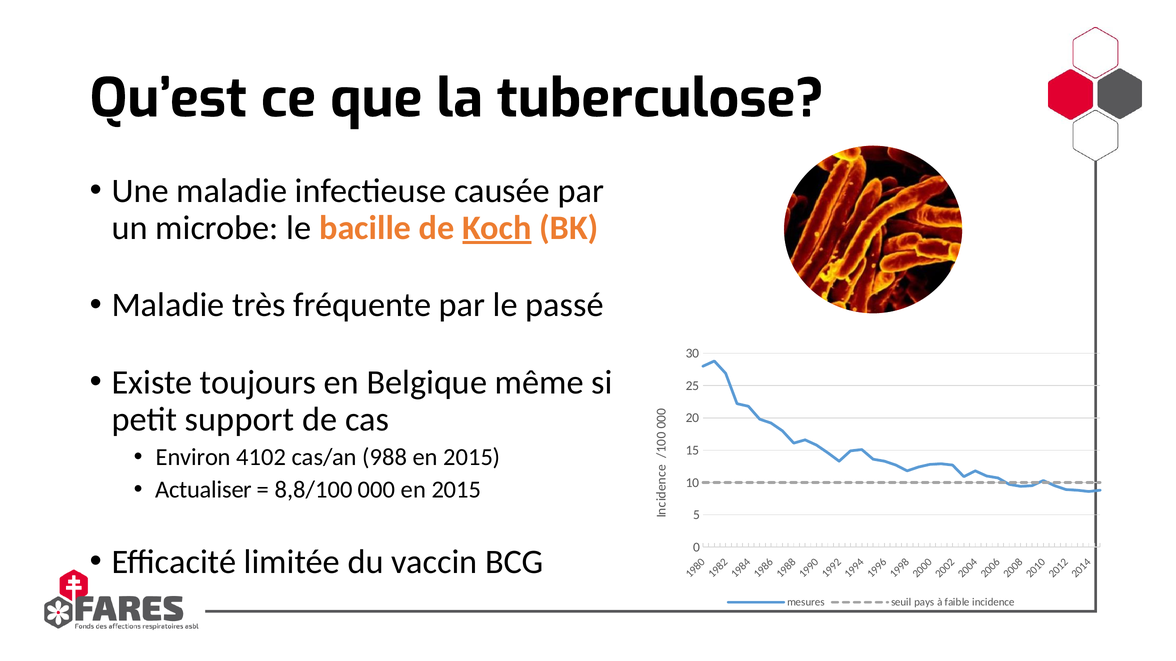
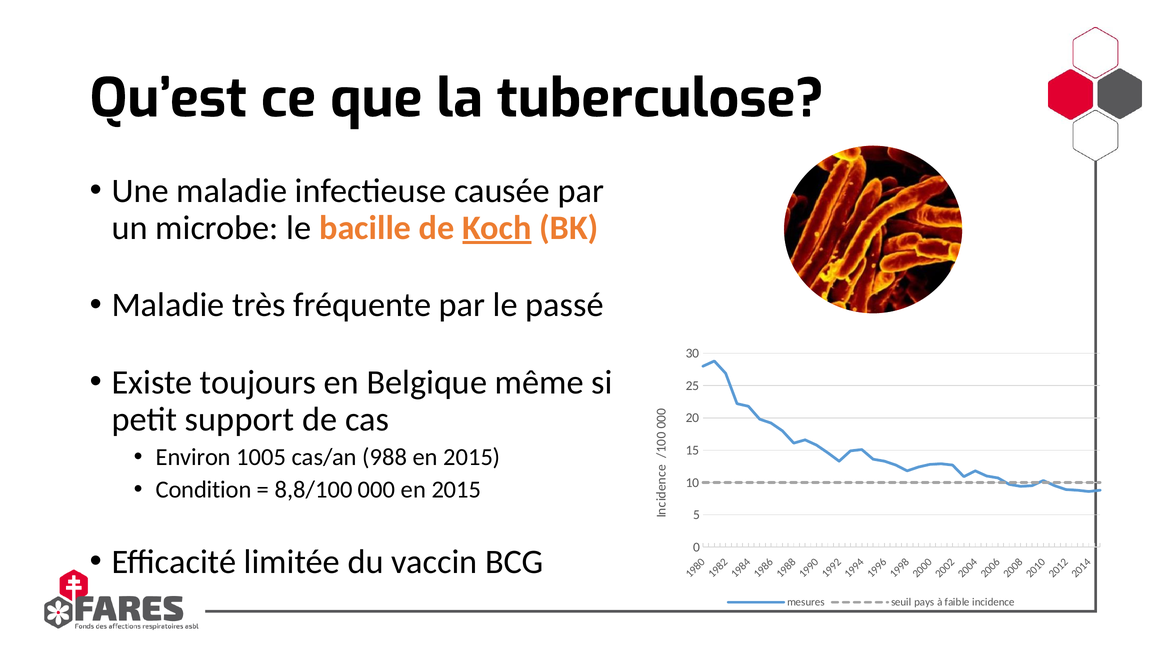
4102: 4102 -> 1005 (261, 458)
Actualiser: Actualiser -> Condition (204, 490)
